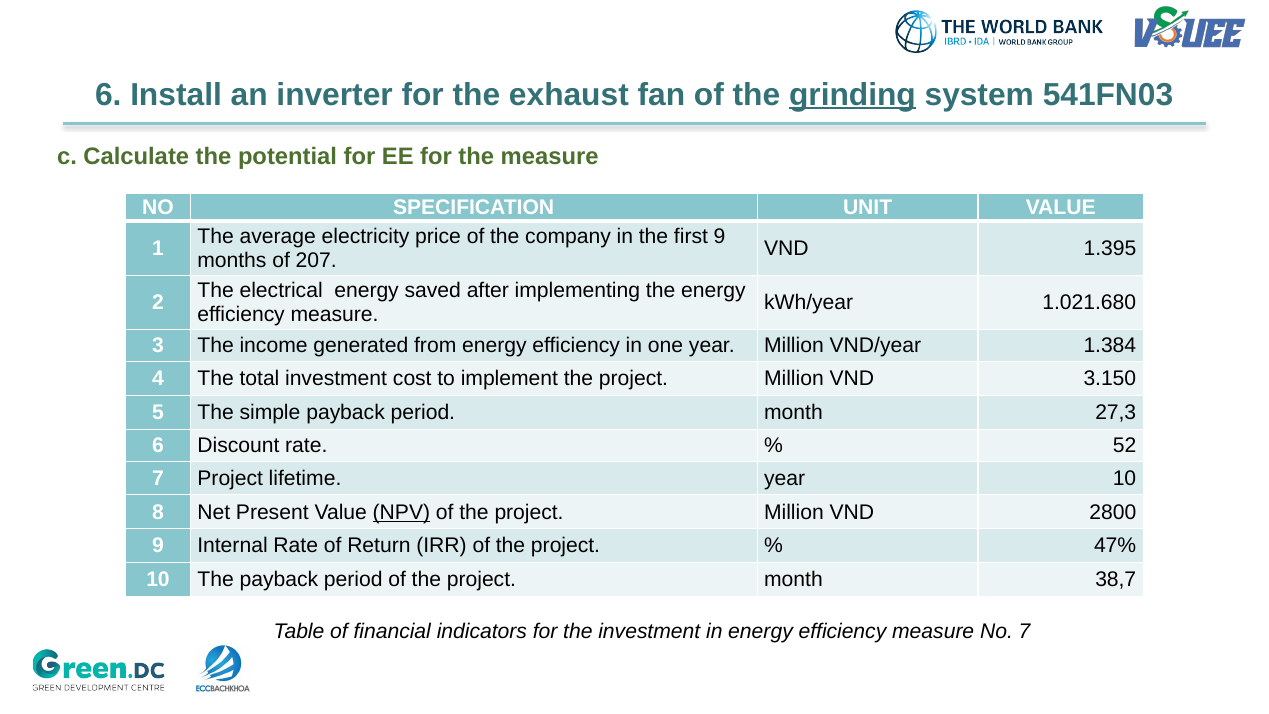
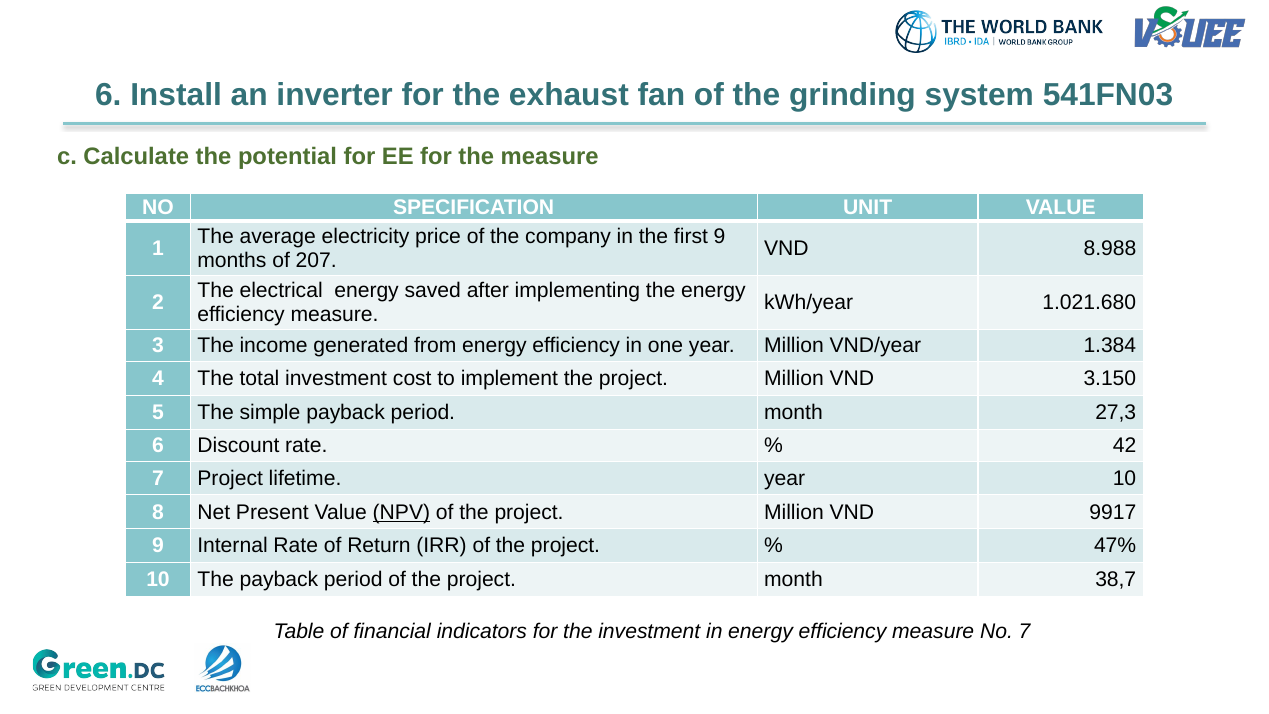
grinding underline: present -> none (852, 95)
1.395: 1.395 -> 8.988 (1110, 248)
52: 52 -> 42 (1125, 445)
2800: 2800 -> 9917 (1113, 512)
